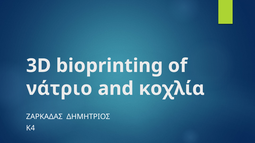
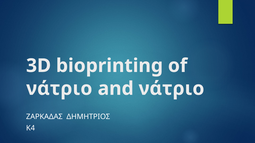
and κοχλία: κοχλία -> νάτριο (172, 89)
